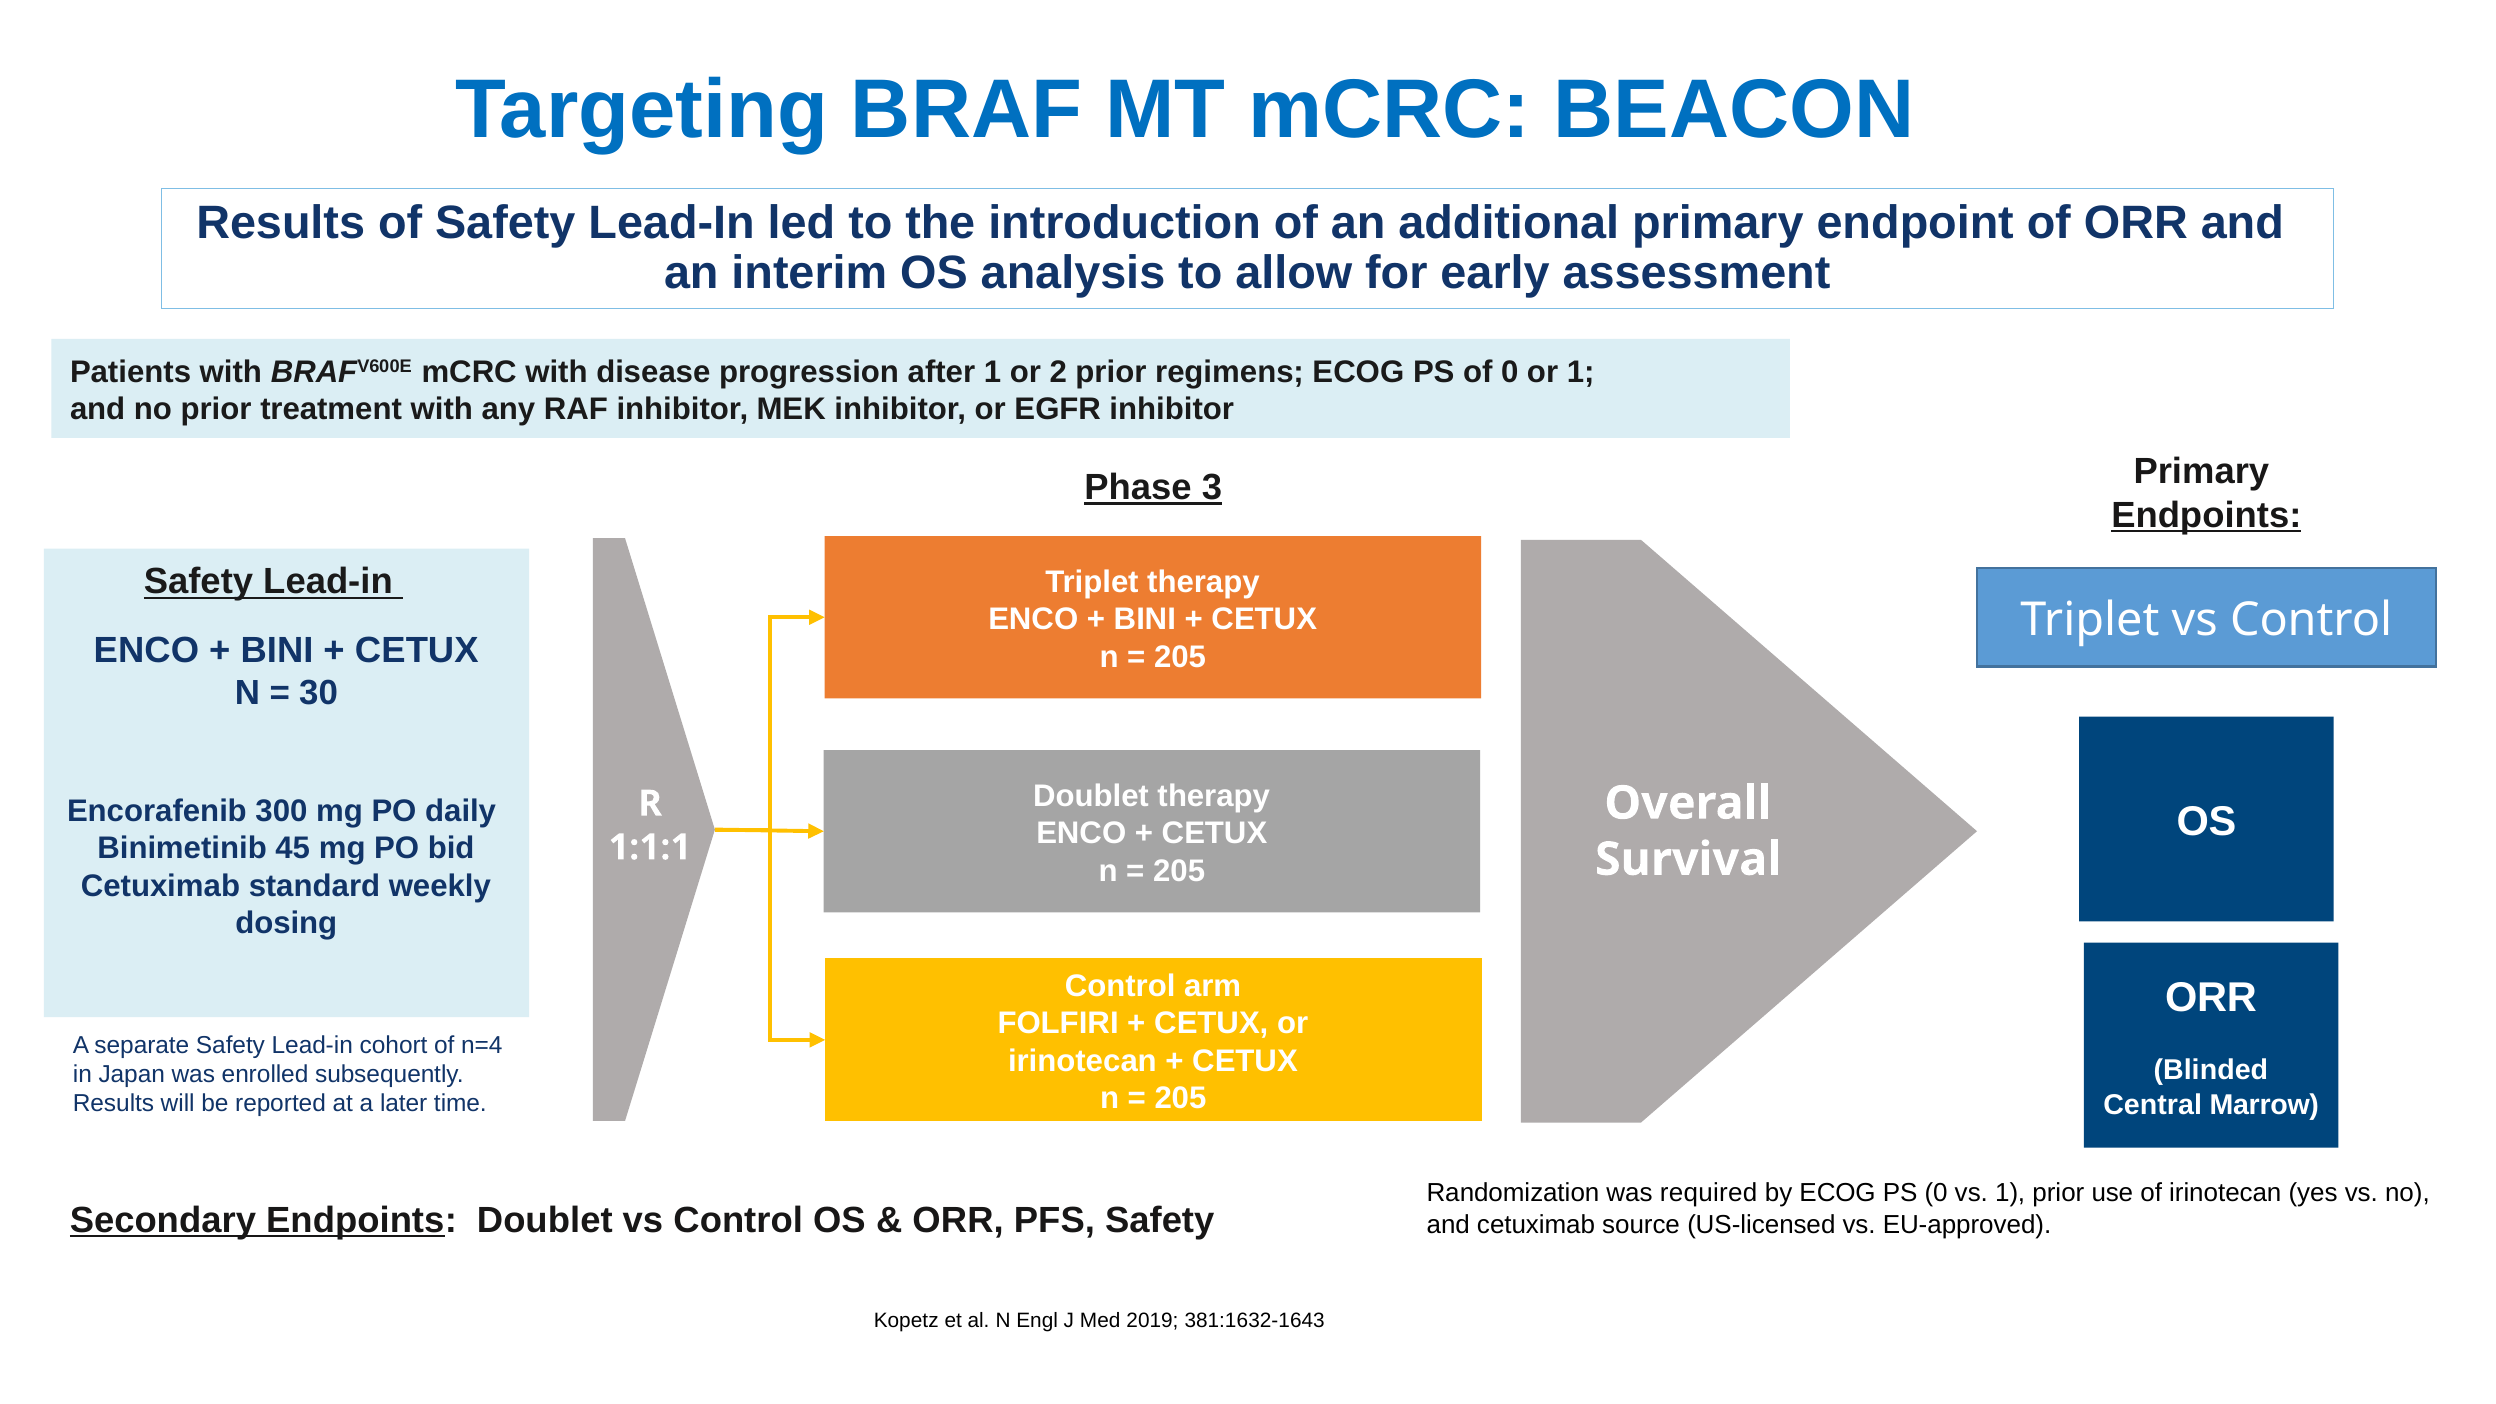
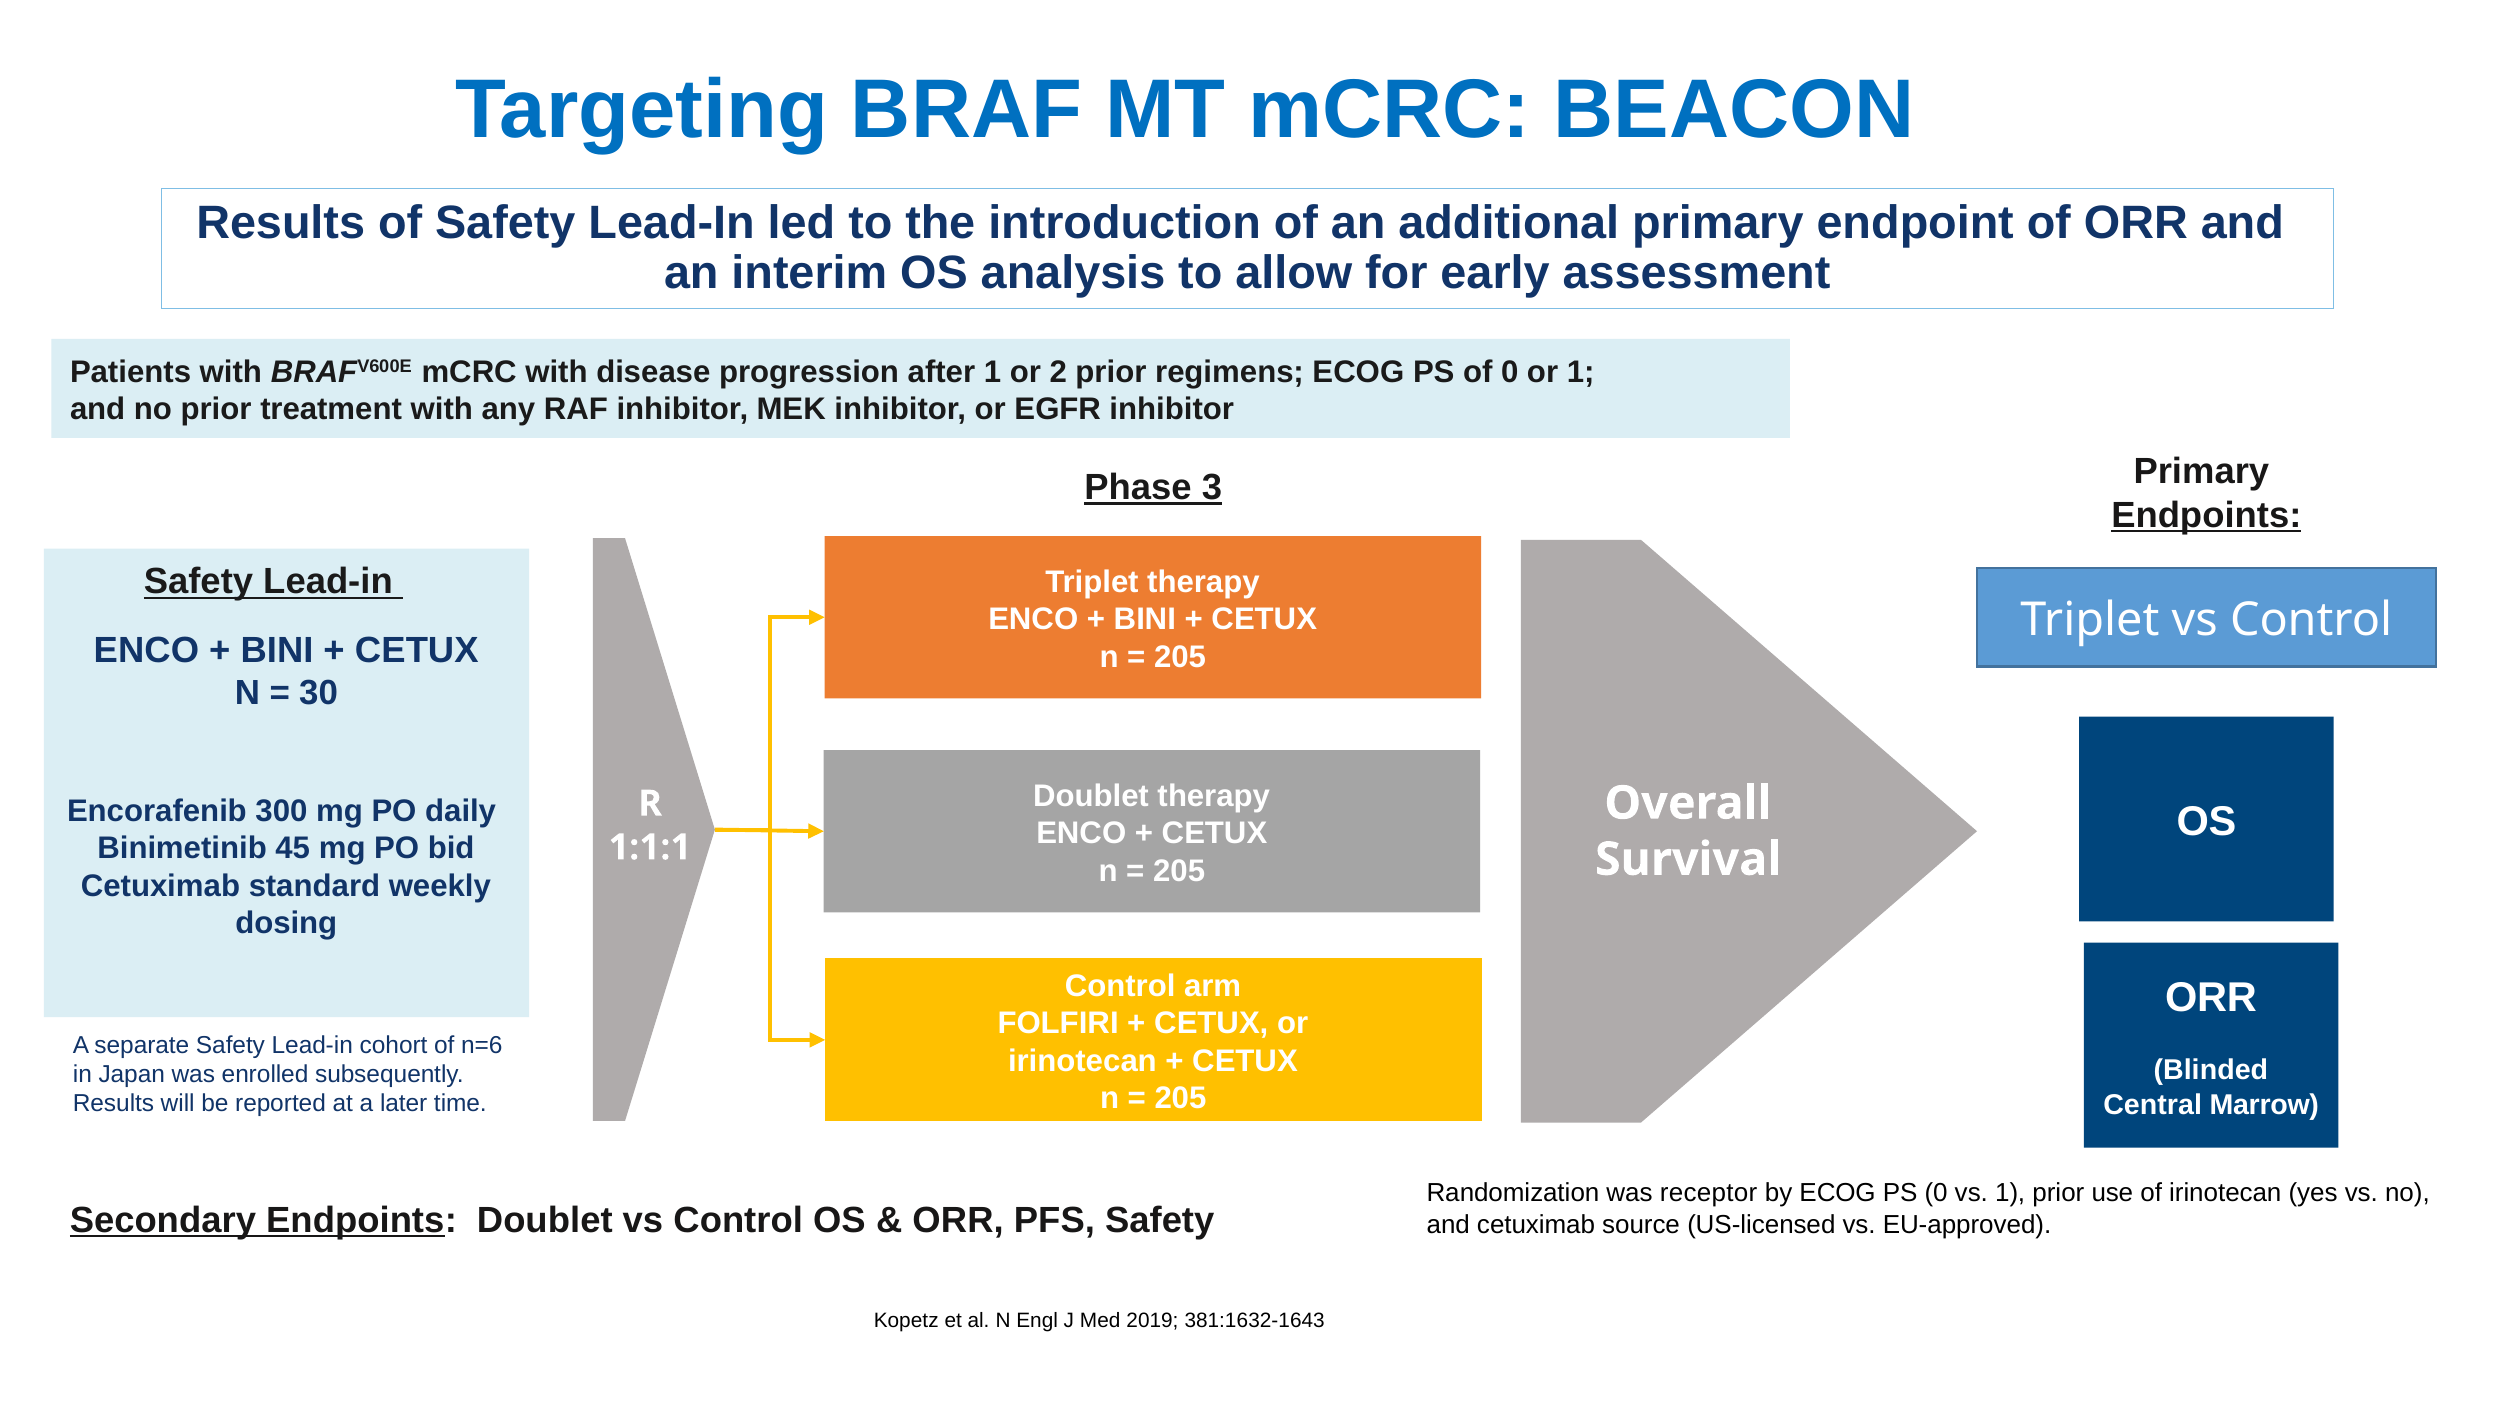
n=4: n=4 -> n=6 (482, 1046)
required: required -> receptor (1709, 1193)
